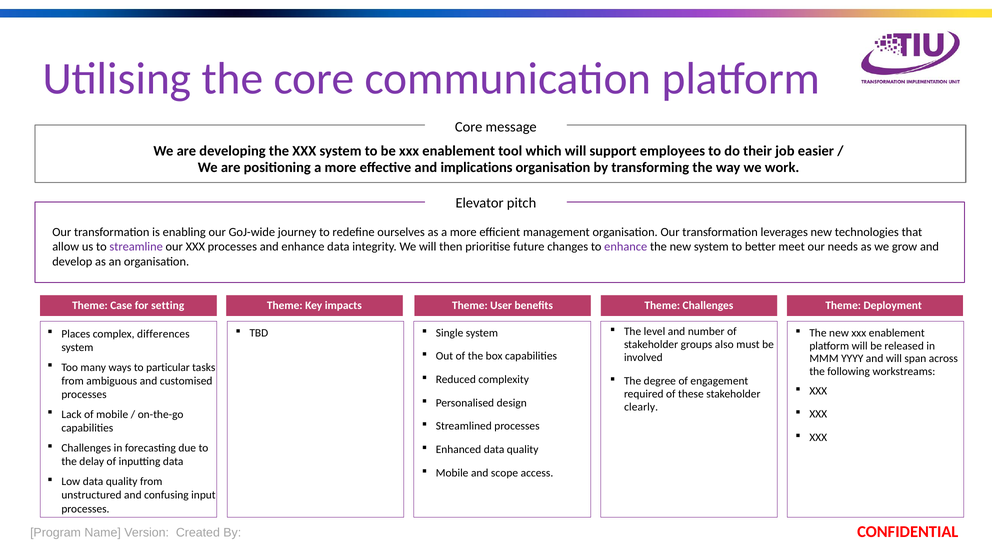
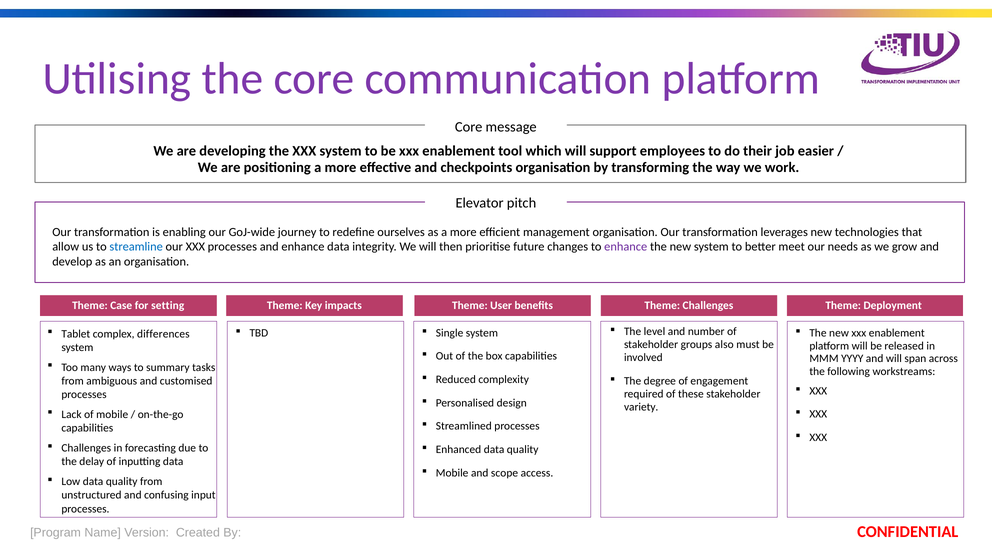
implications: implications -> checkpoints (476, 167)
streamline colour: purple -> blue (136, 247)
Places: Places -> Tablet (76, 334)
particular: particular -> summary (168, 367)
clearly: clearly -> variety (641, 407)
